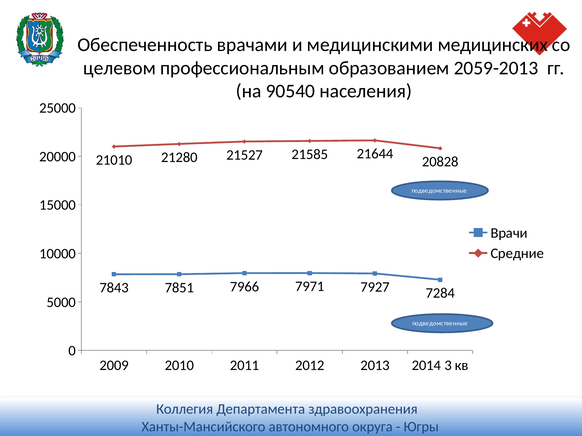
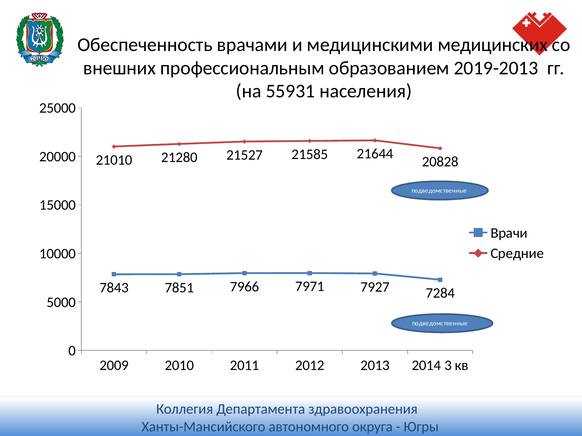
целевом: целевом -> внешних (120, 68)
2059-2013: 2059-2013 -> 2019-2013 (496, 68)
90540: 90540 -> 55931 (290, 91)
